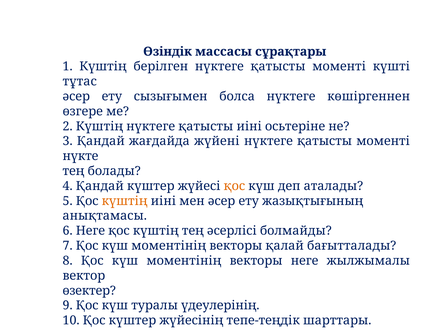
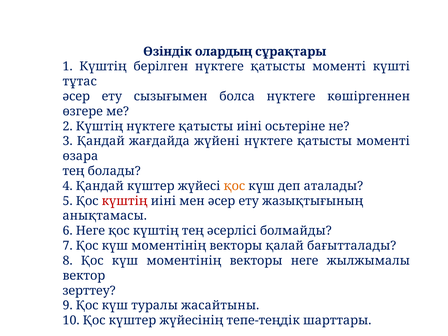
массасы: массасы -> олардың (224, 52)
нүкте: нүкте -> өзара (80, 156)
күштің colour: orange -> red (125, 201)
өзектер: өзектер -> зерттеу (89, 291)
үдеулерінің: үдеулерінің -> жасайтыны (220, 306)
